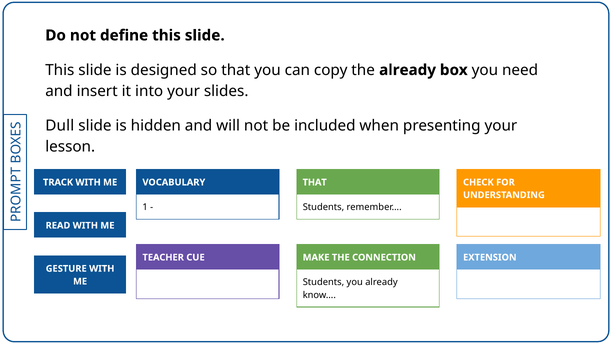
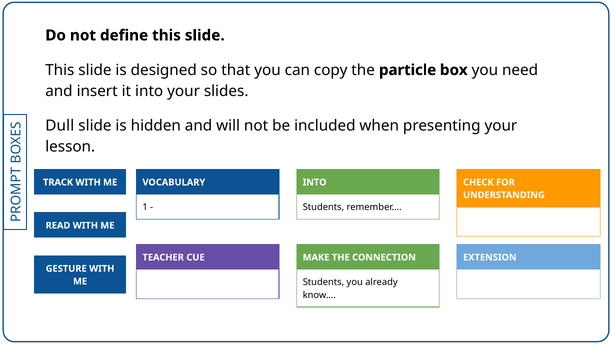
the already: already -> particle (408, 70)
THAT: THAT -> INTO (315, 182)
